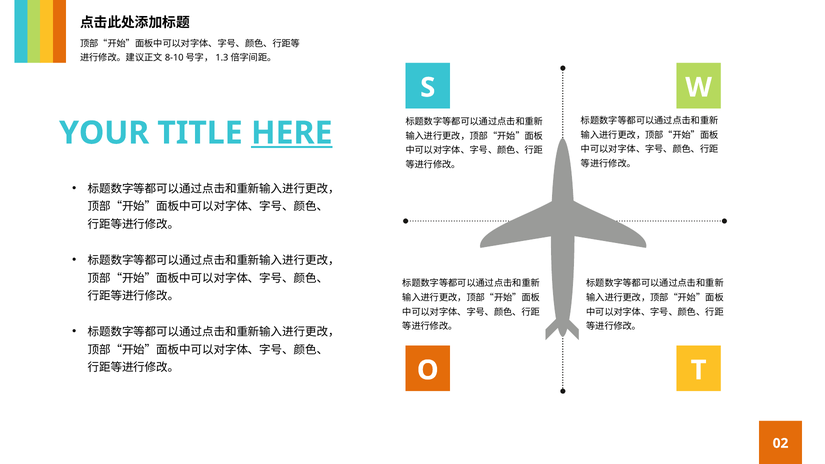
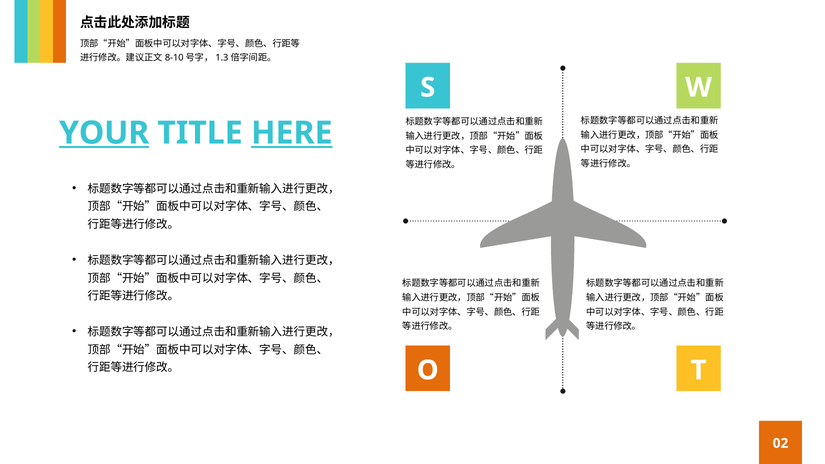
YOUR underline: none -> present (104, 133)
